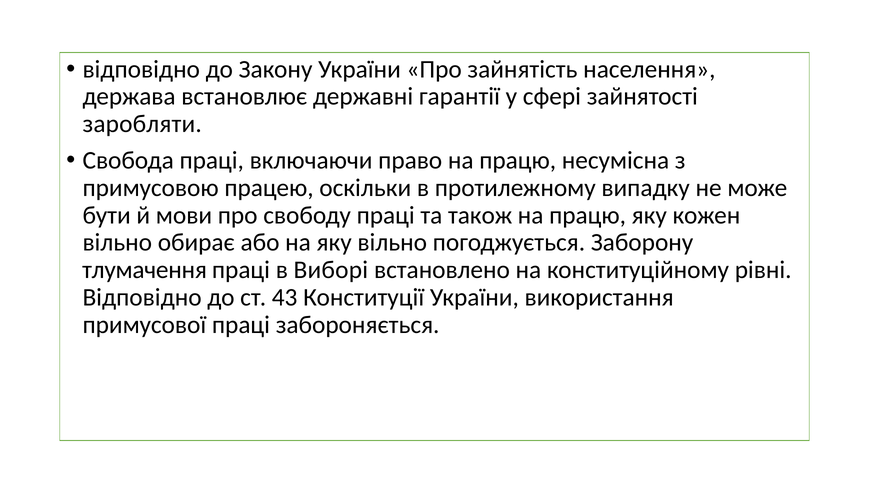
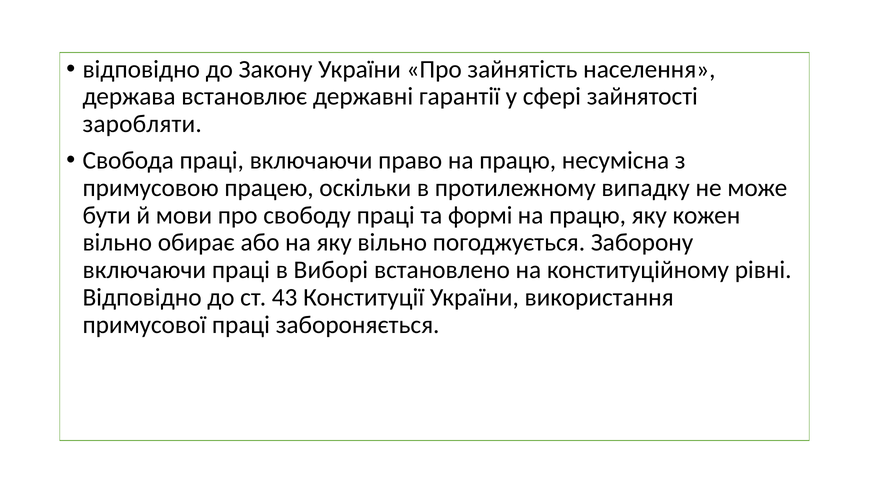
також: також -> формі (480, 215)
тлумачення: тлумачення -> включаючи (144, 270)
